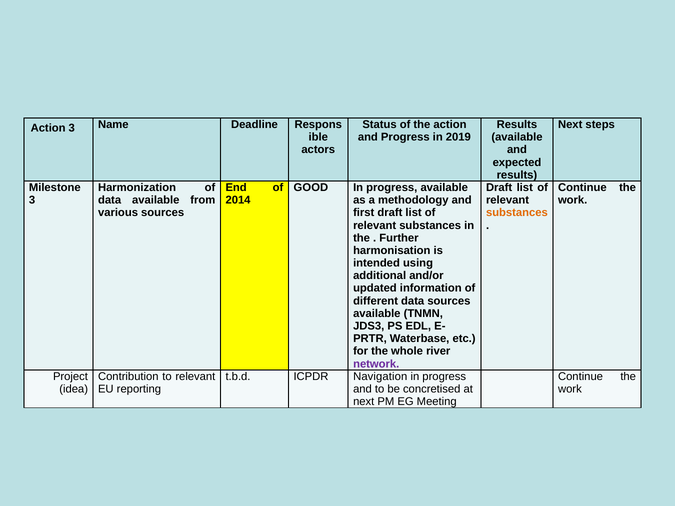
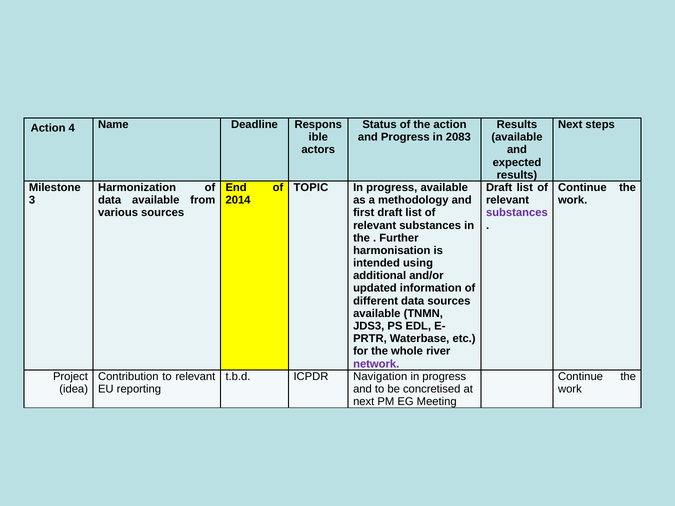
Action 3: 3 -> 4 (72, 128)
2019: 2019 -> 2083 (458, 137)
GOOD: GOOD -> TOPIC (311, 188)
substances colour: orange -> purple (517, 213)
